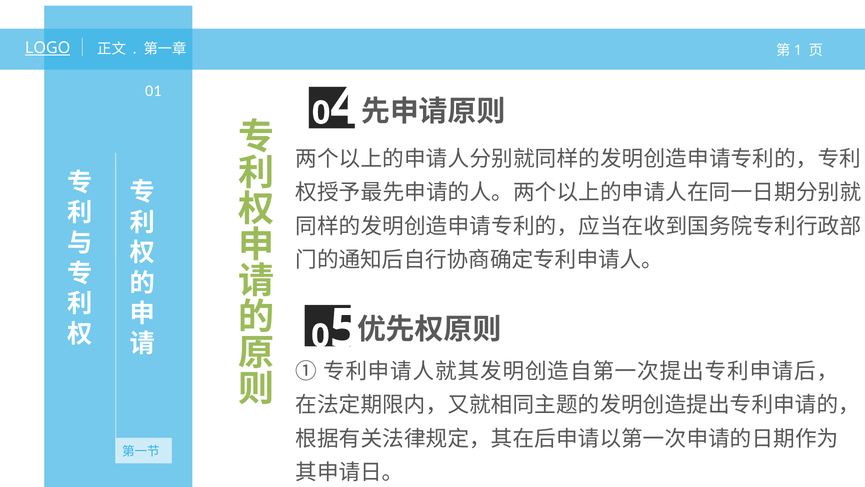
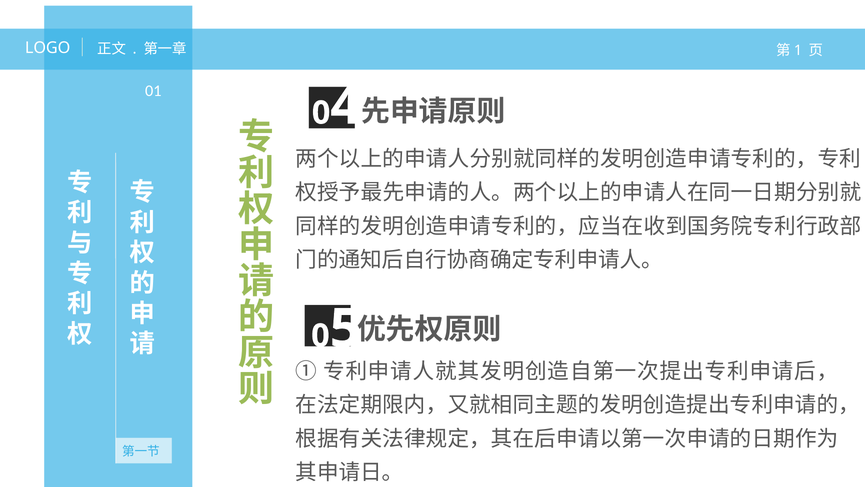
LOGO underline: present -> none (48, 48)
